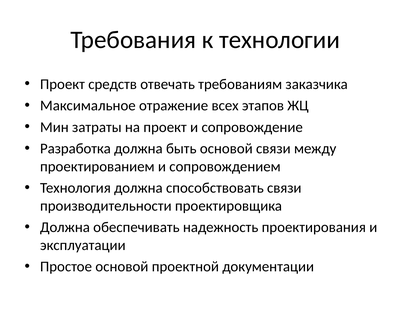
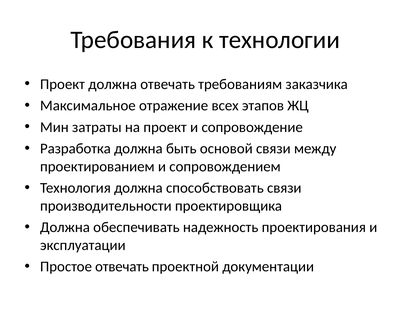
Проект средств: средств -> должна (113, 84)
Простое основой: основой -> отвечать (122, 266)
